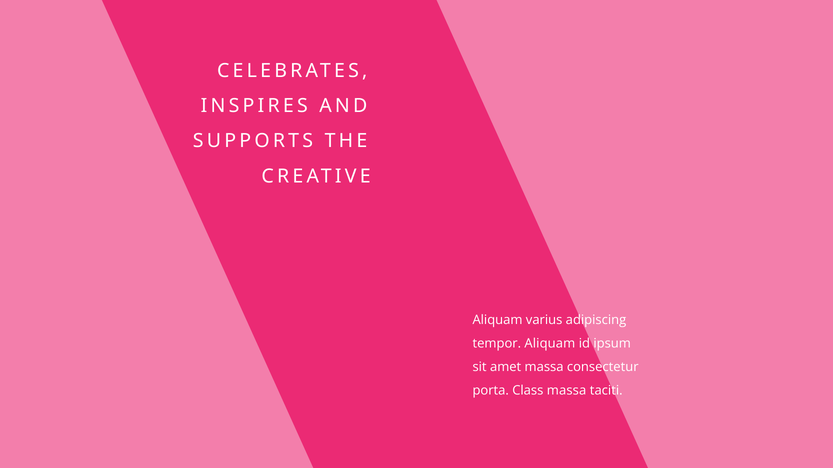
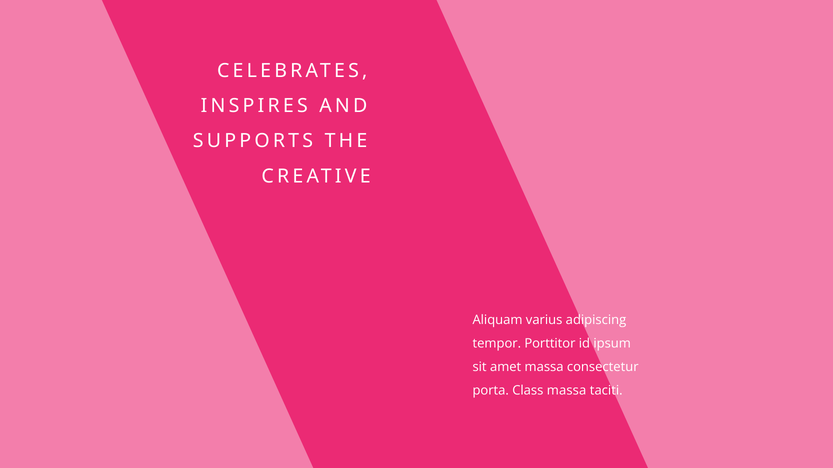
tempor Aliquam: Aliquam -> Porttitor (550, 344)
